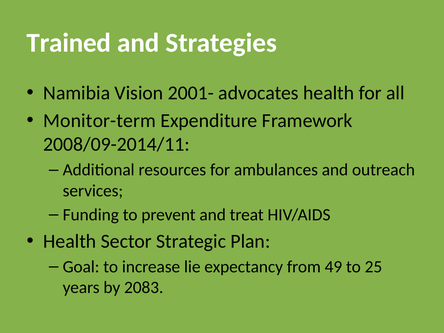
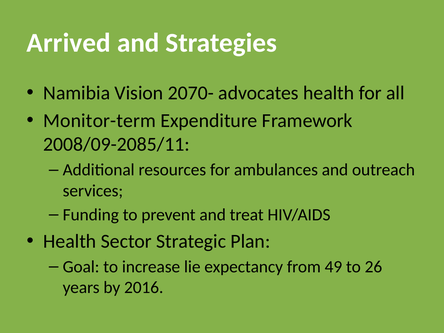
Trained: Trained -> Arrived (69, 43)
2001-: 2001- -> 2070- (191, 93)
2008/09-2014/11: 2008/09-2014/11 -> 2008/09-2085/11 (117, 144)
25: 25 -> 26 (373, 267)
2083: 2083 -> 2016 (144, 287)
